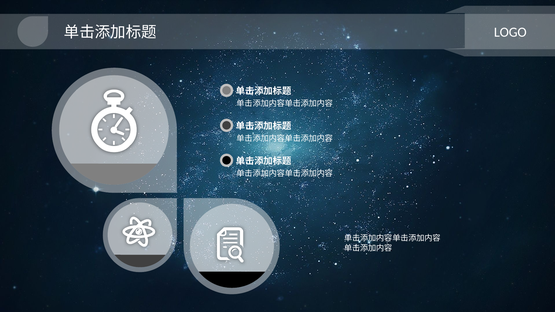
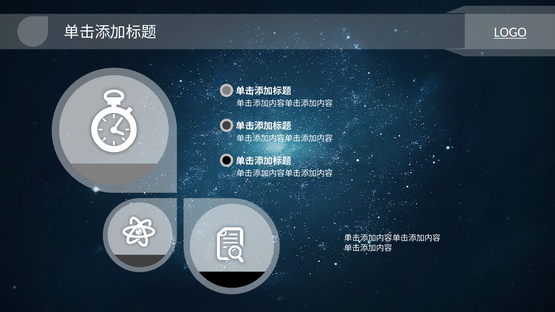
LOGO underline: none -> present (510, 32)
